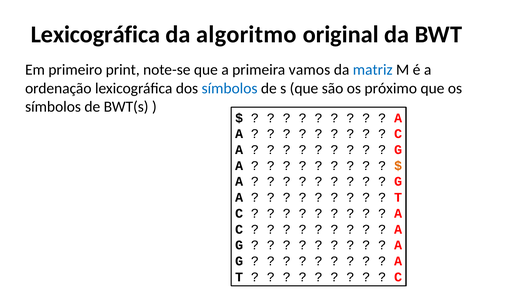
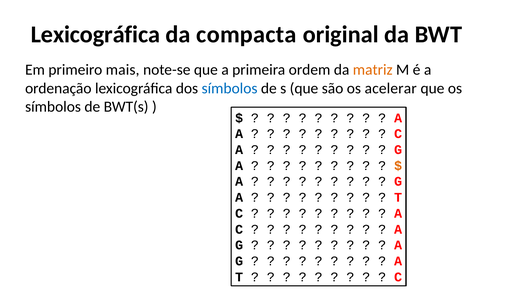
algoritmo: algoritmo -> compacta (246, 34)
print: print -> mais (123, 70)
vamos: vamos -> ordem (310, 70)
matriz colour: blue -> orange (373, 70)
próximo: próximo -> acelerar (391, 88)
